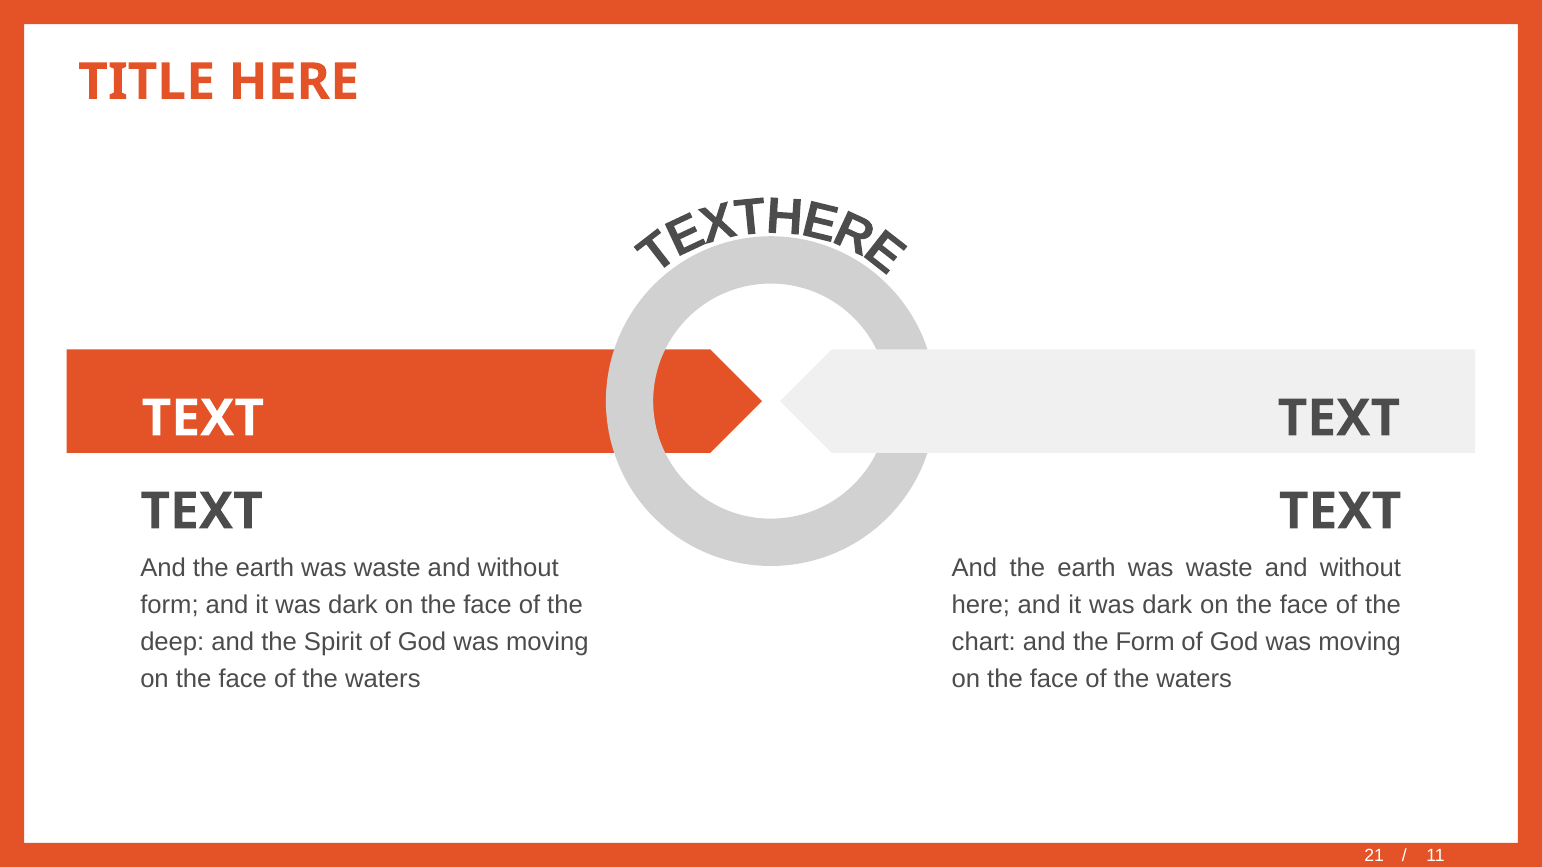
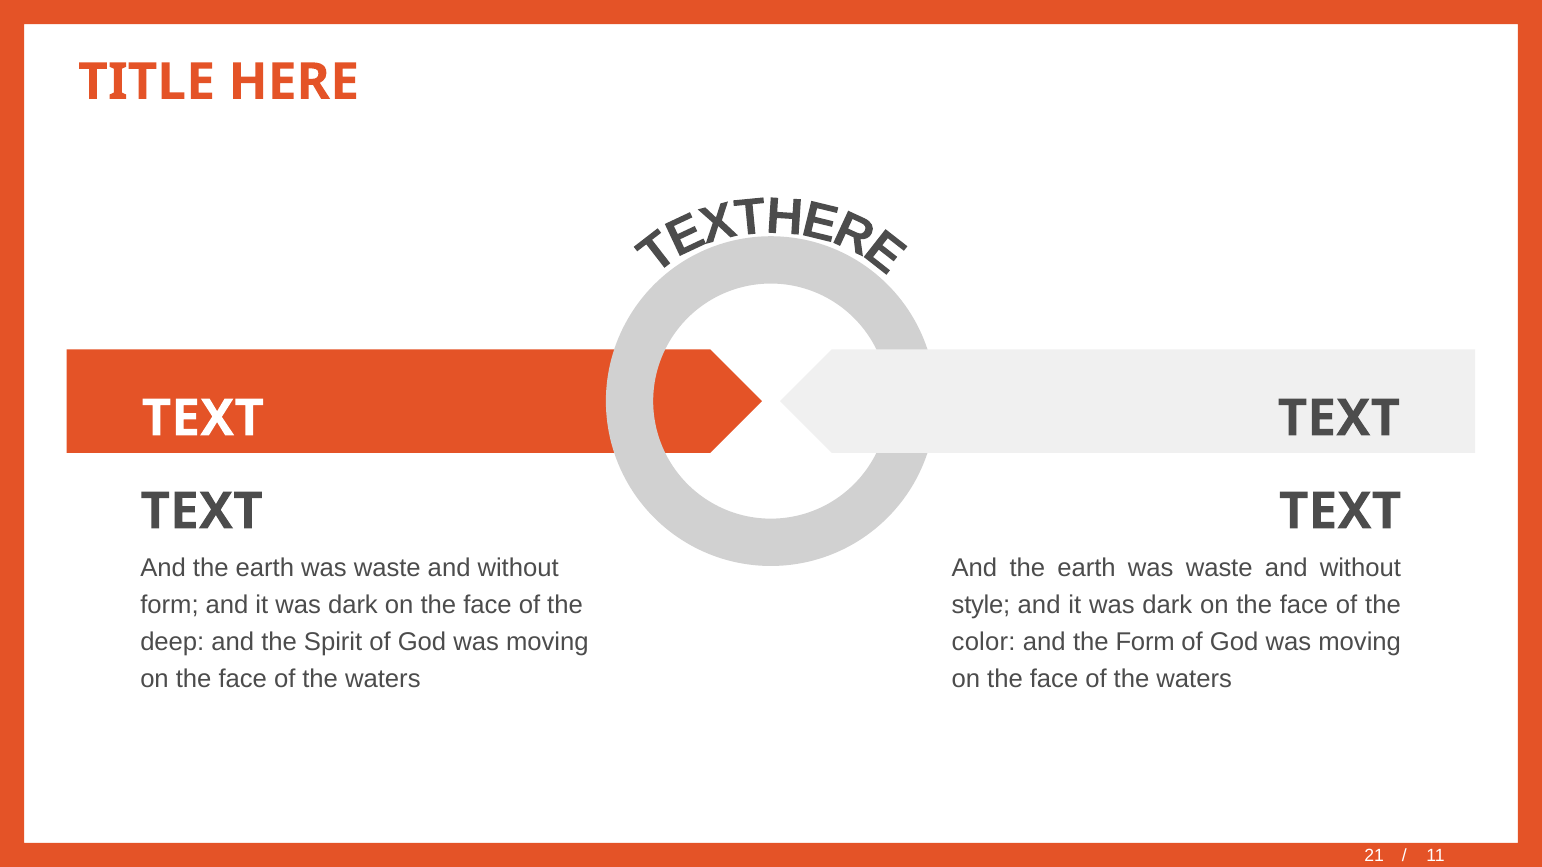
here: here -> style (981, 606)
chart: chart -> color (984, 643)
